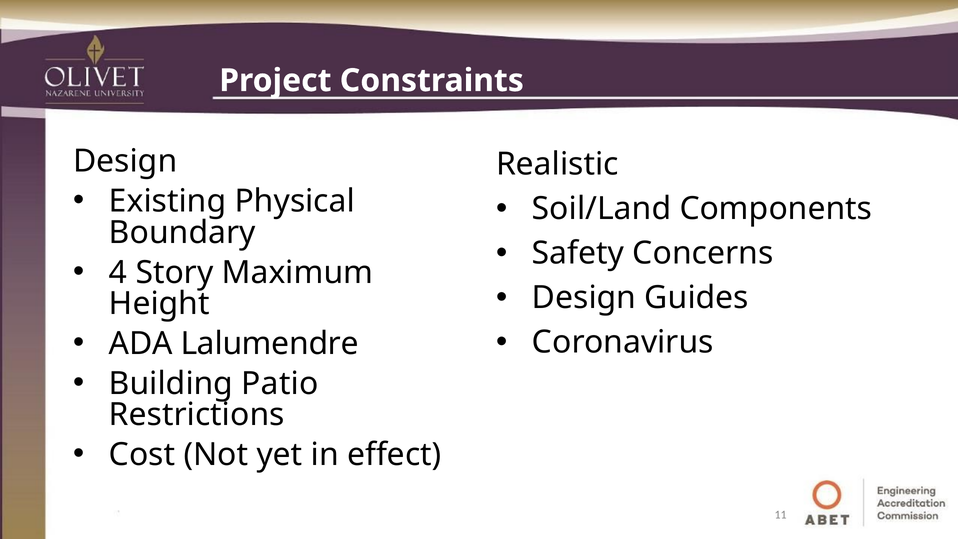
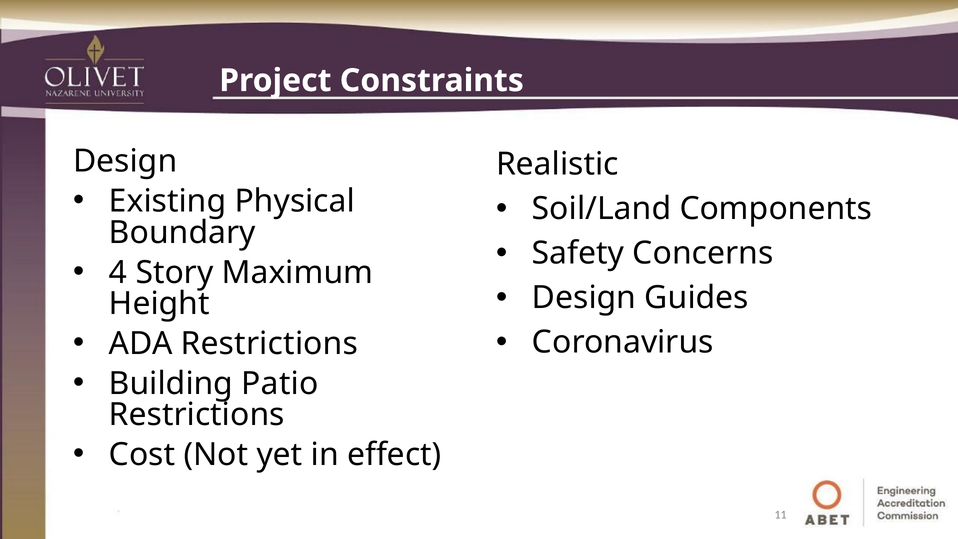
ADA Lalumendre: Lalumendre -> Restrictions (269, 344)
